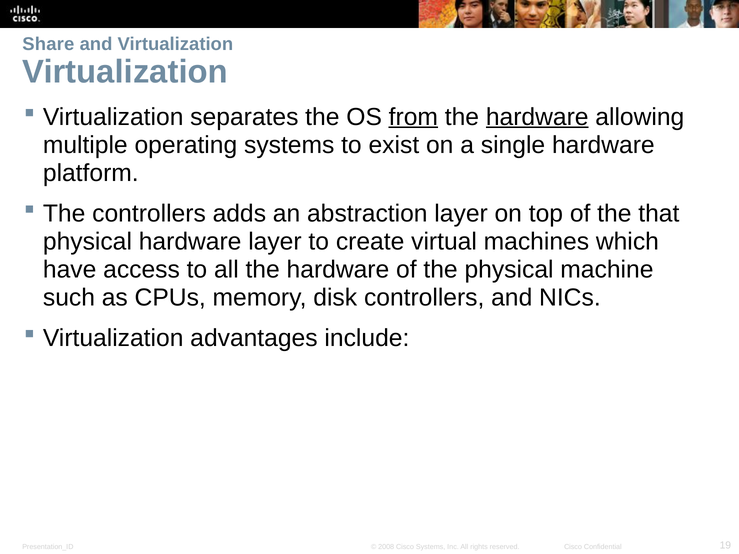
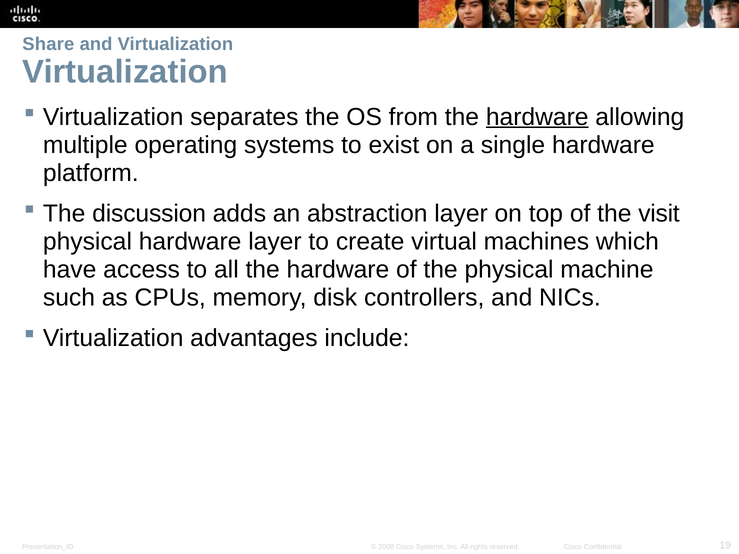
from underline: present -> none (413, 117)
The controllers: controllers -> discussion (149, 213)
that: that -> visit (659, 213)
